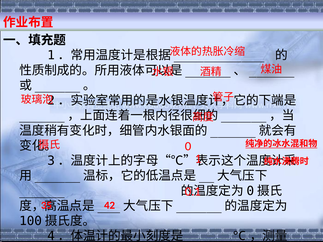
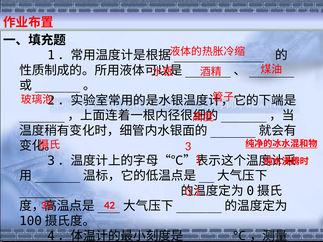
0: 0 -> 3 (188, 146)
